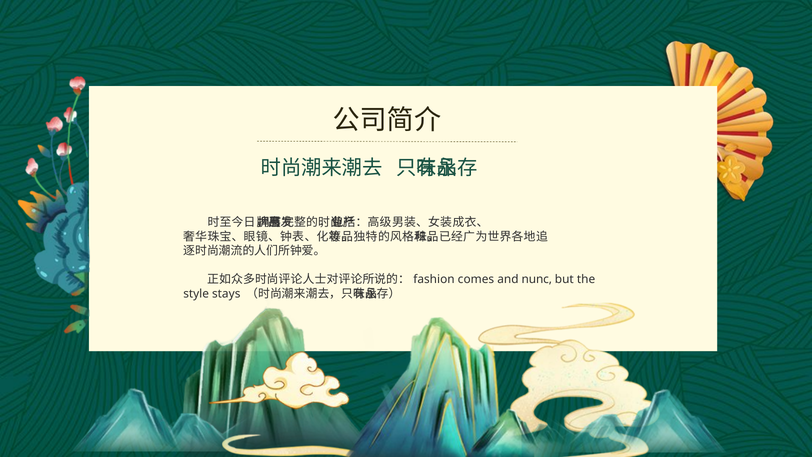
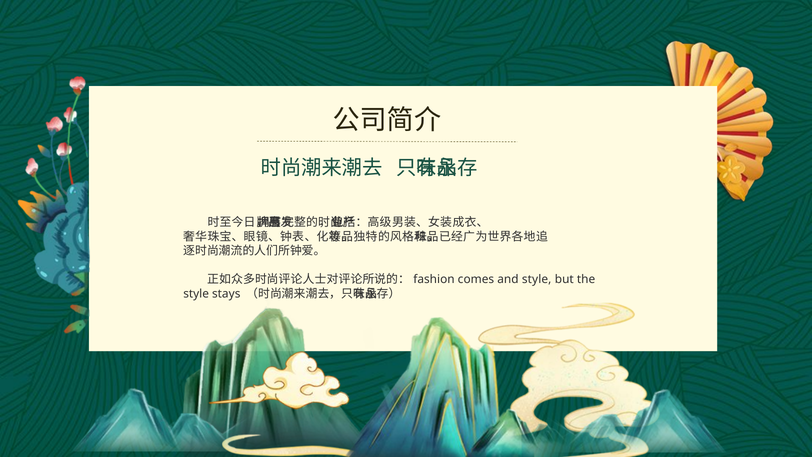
and nunc: nunc -> style (537, 279)
